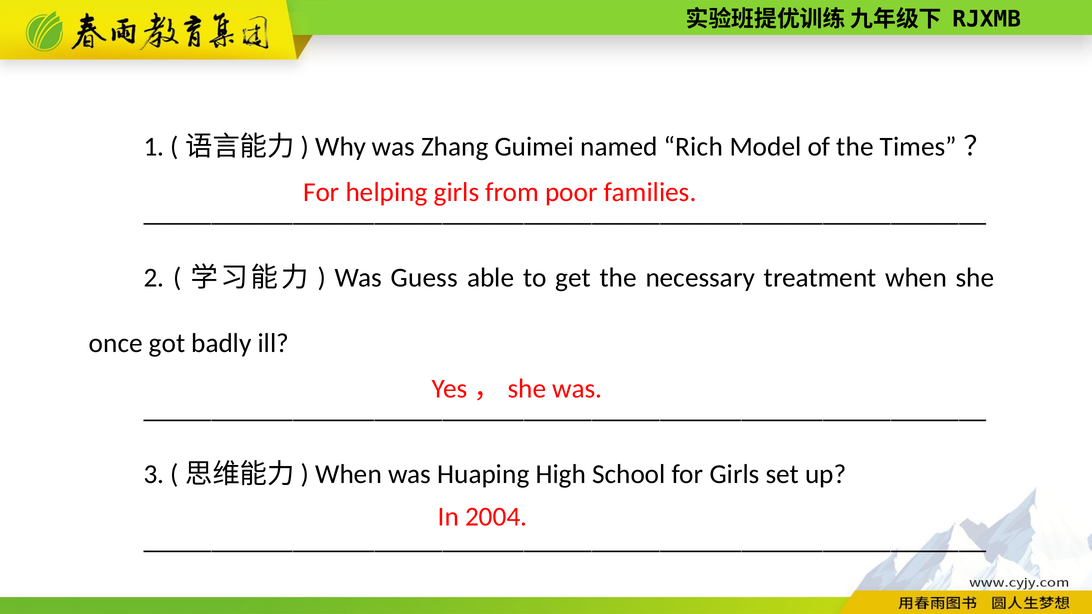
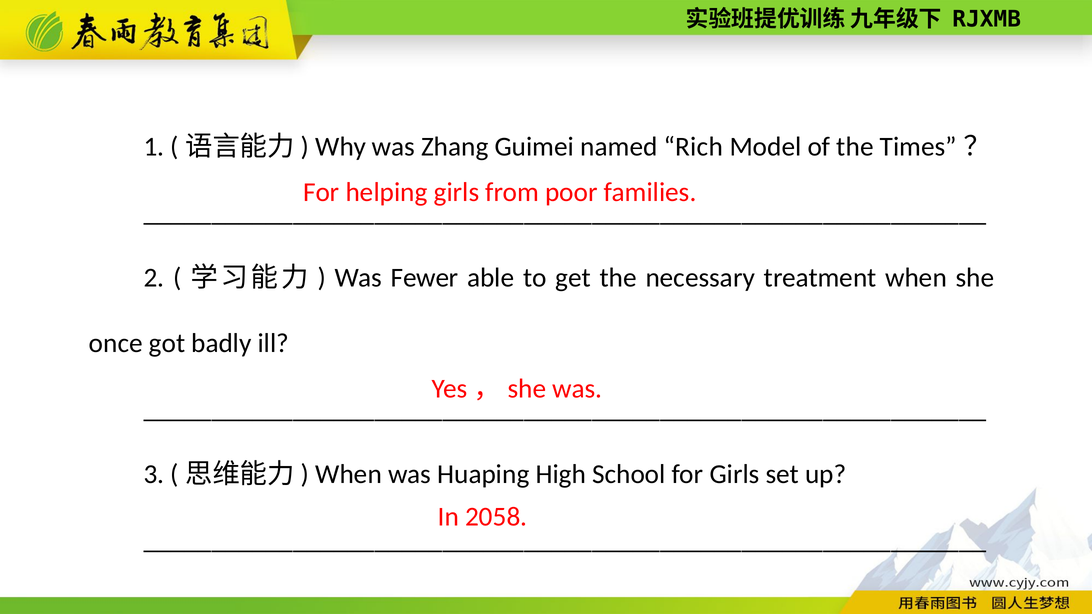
Guess: Guess -> Fewer (425, 278)
2004: 2004 -> 2058 (496, 517)
